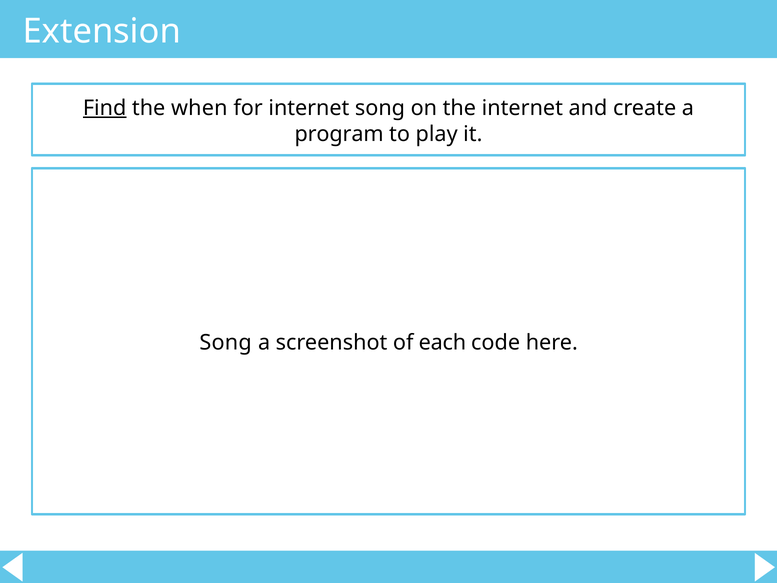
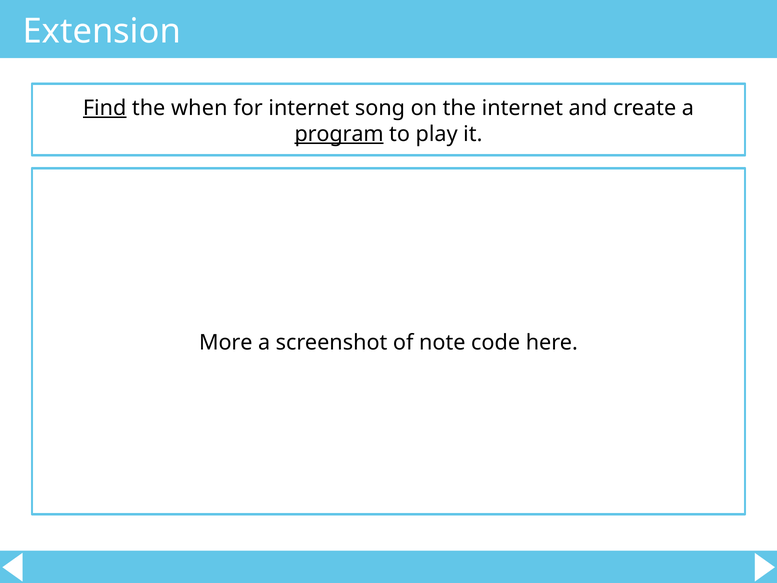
program underline: none -> present (339, 134)
Song: Song -> More (226, 343)
each: each -> note (442, 343)
